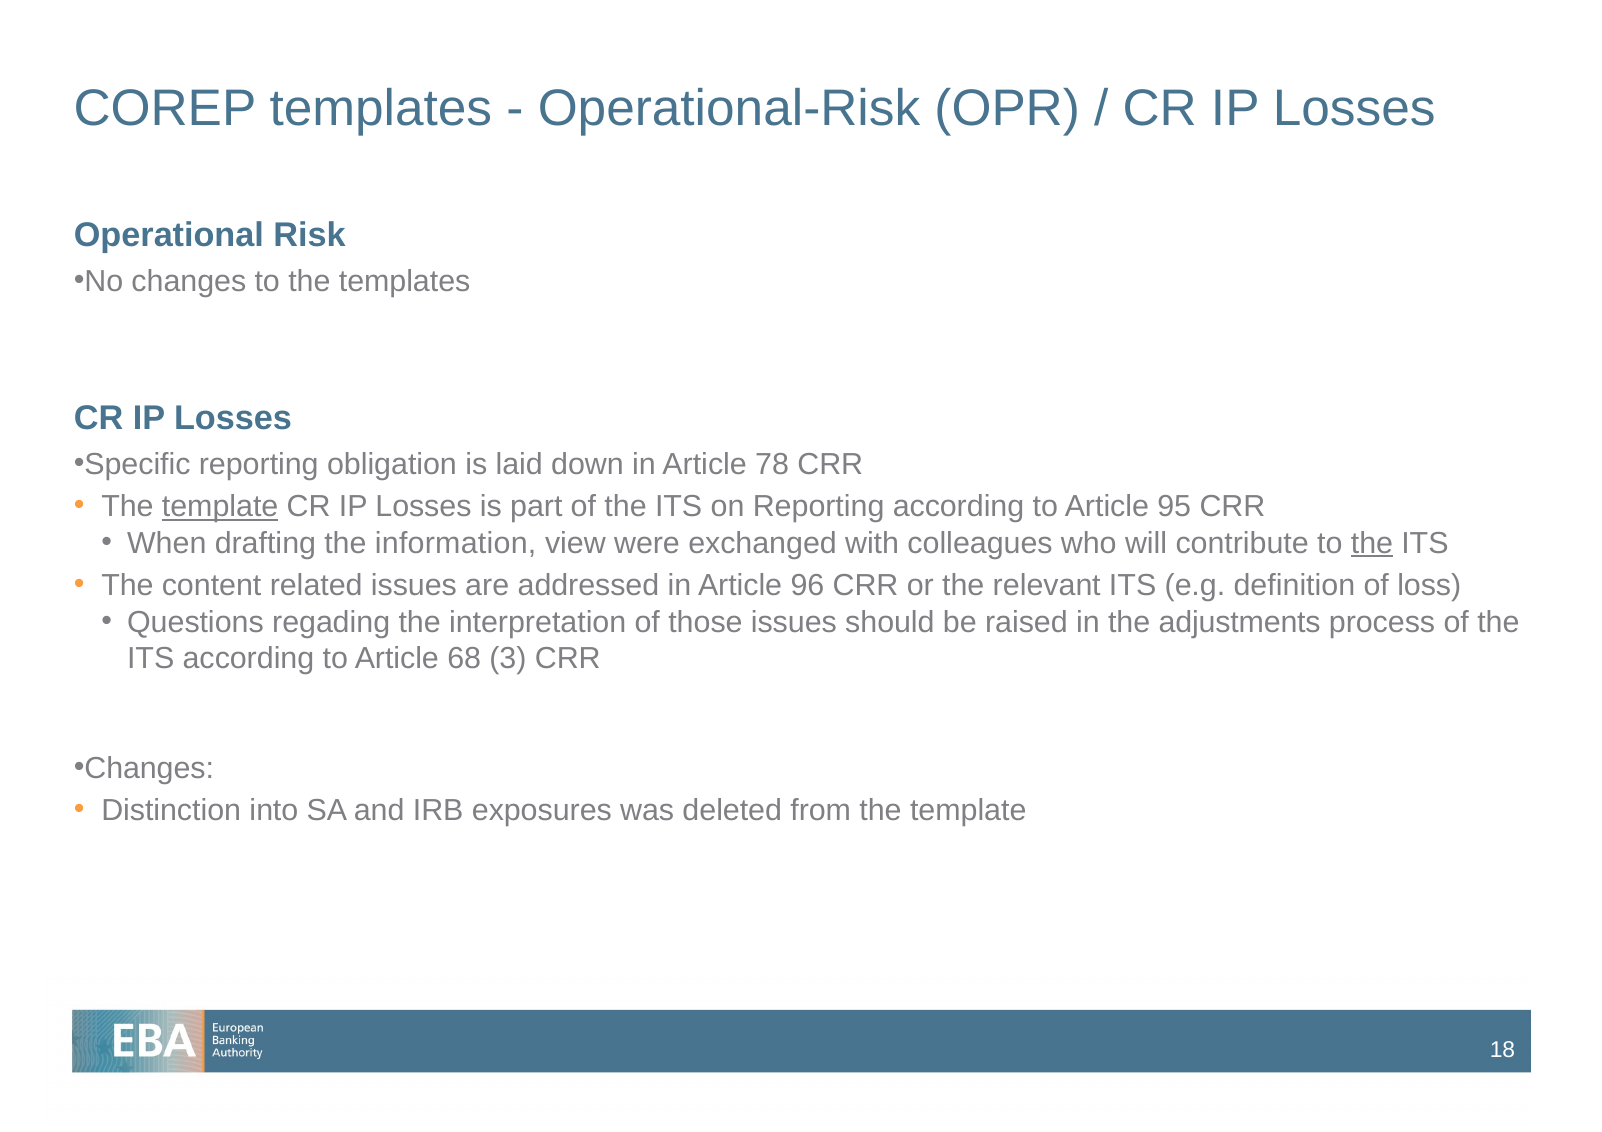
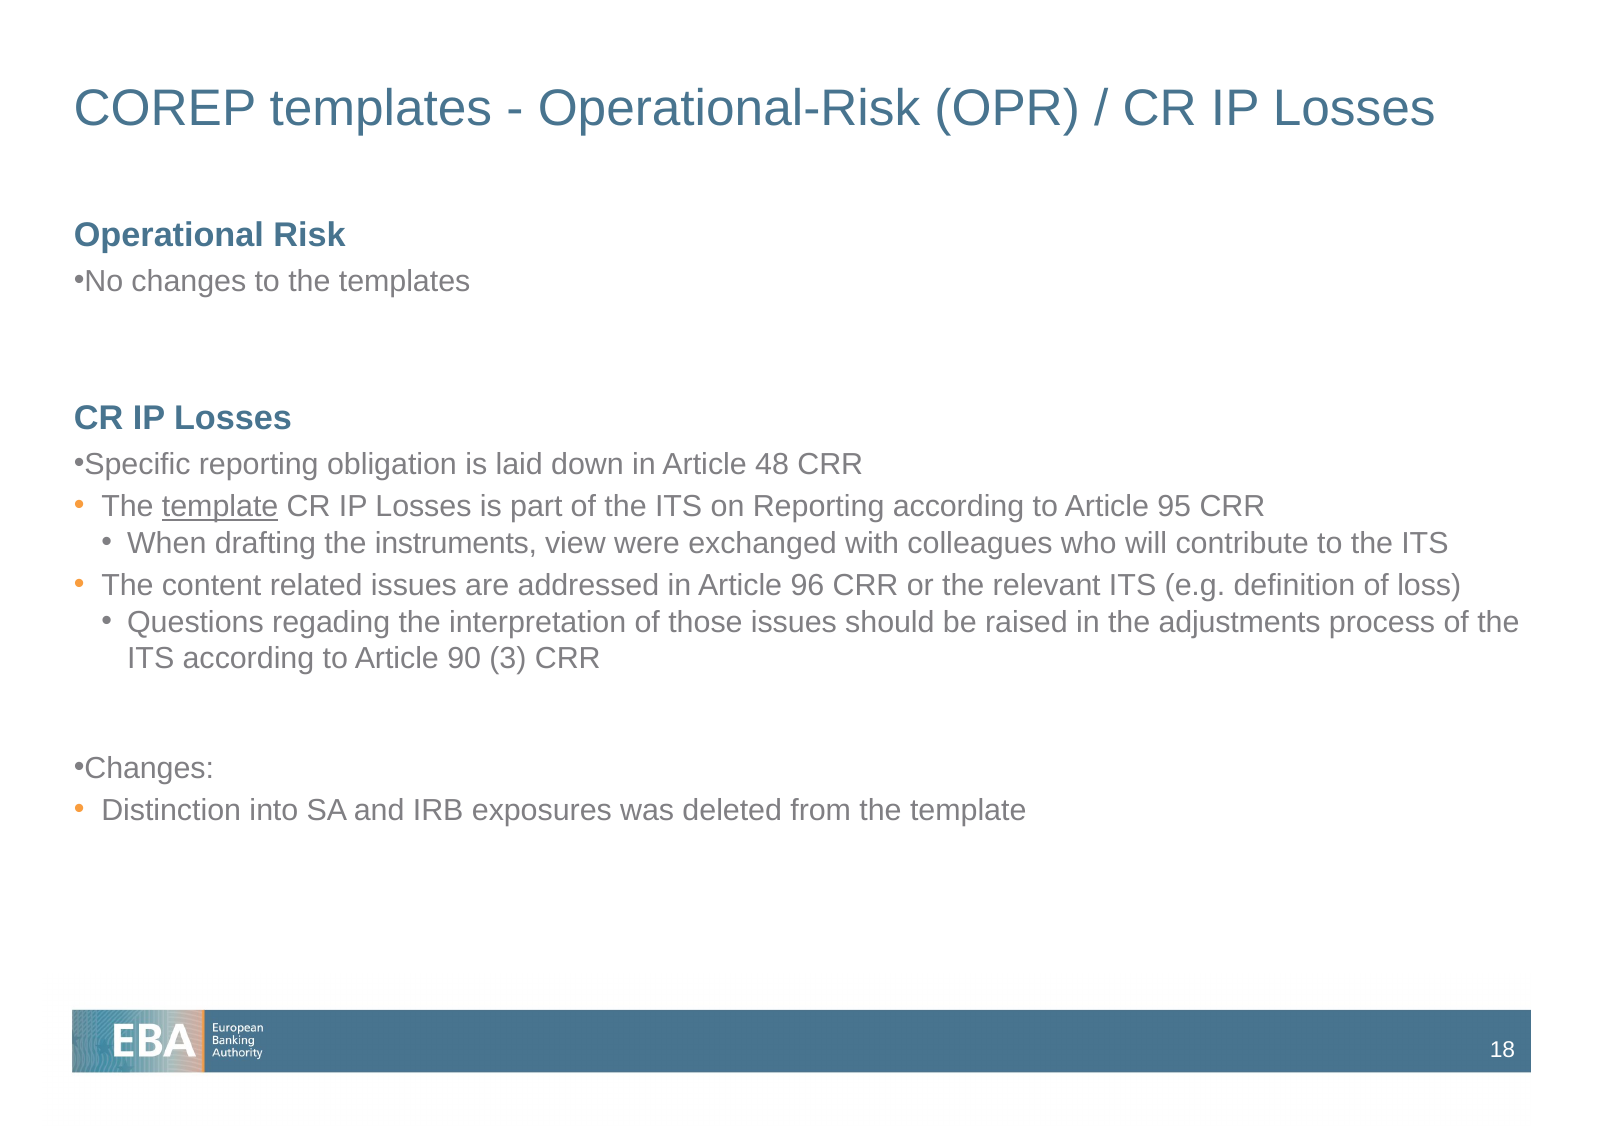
78: 78 -> 48 (772, 464)
information: information -> instruments (456, 543)
the underline: present -> none (1372, 543)
68: 68 -> 90 (464, 659)
